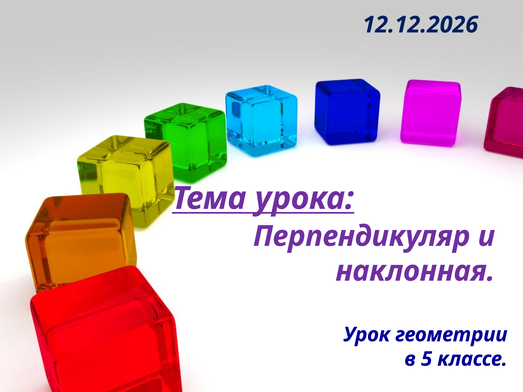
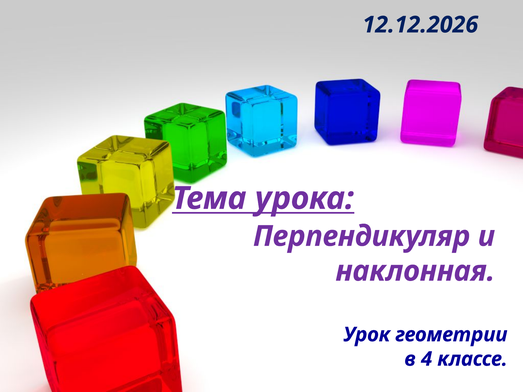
5: 5 -> 4 (427, 359)
